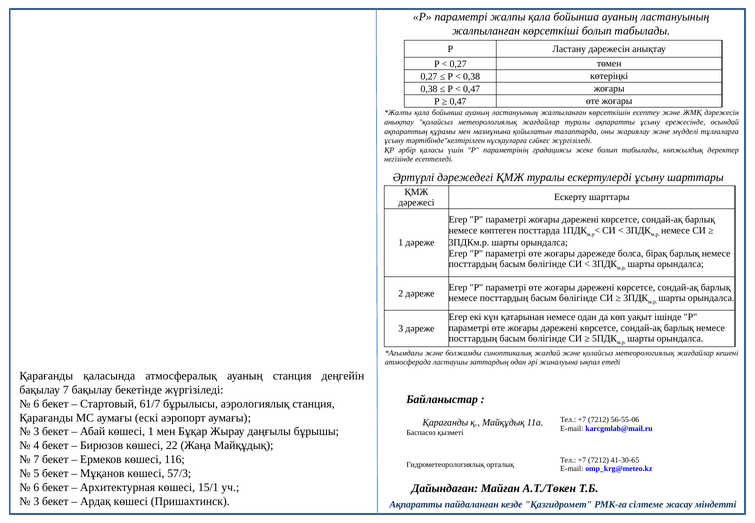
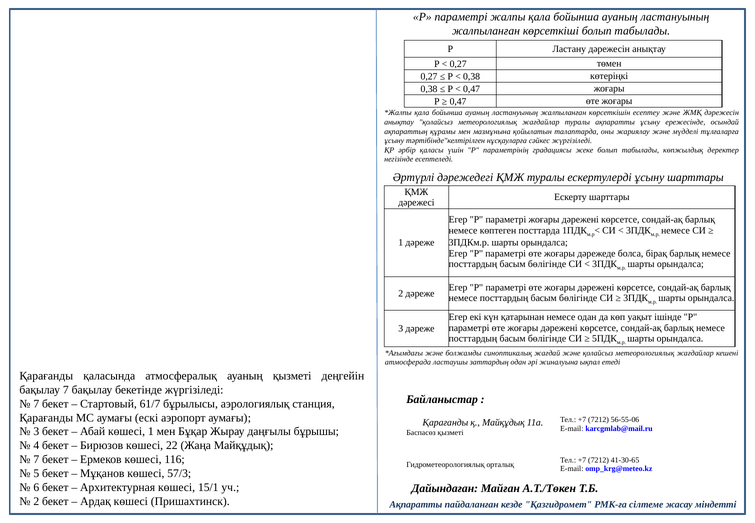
ауаның станция: станция -> қызметі (292, 376)
6: 6 -> 7 (36, 403)
3: 3 -> 2 (36, 501)
